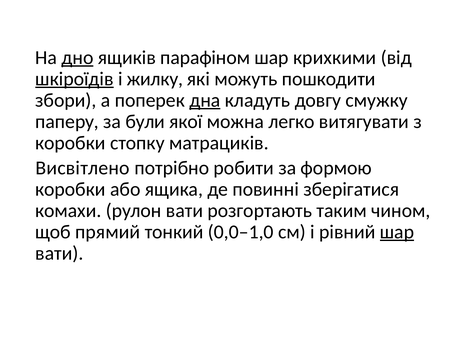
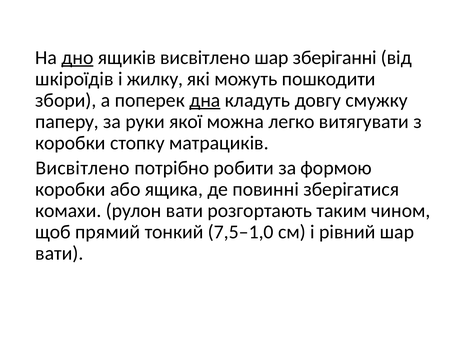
ящиків парафіном: парафіном -> висвітлено (205, 58)
крихкими: крихкими -> зберіганні (335, 58)
шкіроїдів underline: present -> none (74, 79)
були: були -> руки (145, 122)
0,0–1,0: 0,0–1,0 -> 7,5–1,0 (241, 232)
шар underline: present -> none (397, 232)
